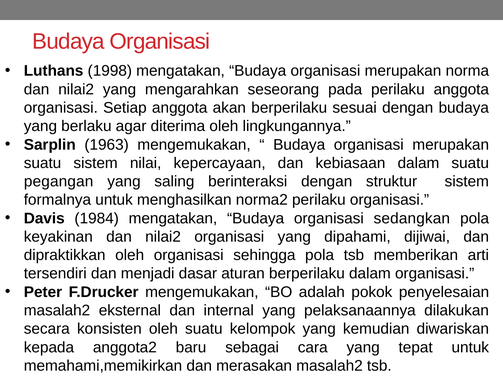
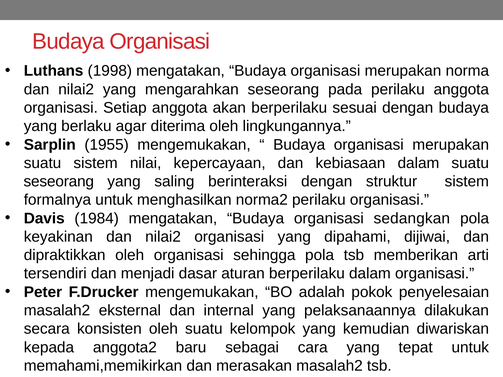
1963: 1963 -> 1955 (107, 145)
pegangan: pegangan -> seseorang (59, 182)
